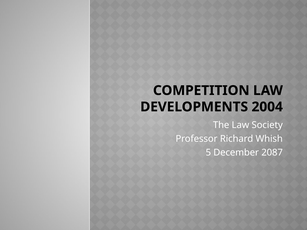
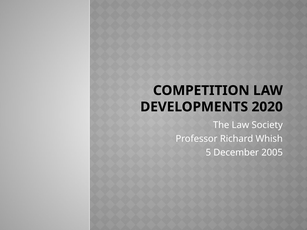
2004: 2004 -> 2020 (267, 107)
2087: 2087 -> 2005 (272, 153)
